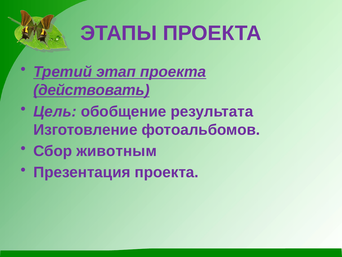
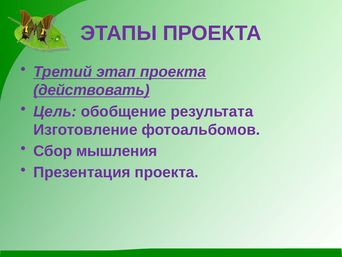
животным: животным -> мышления (117, 151)
